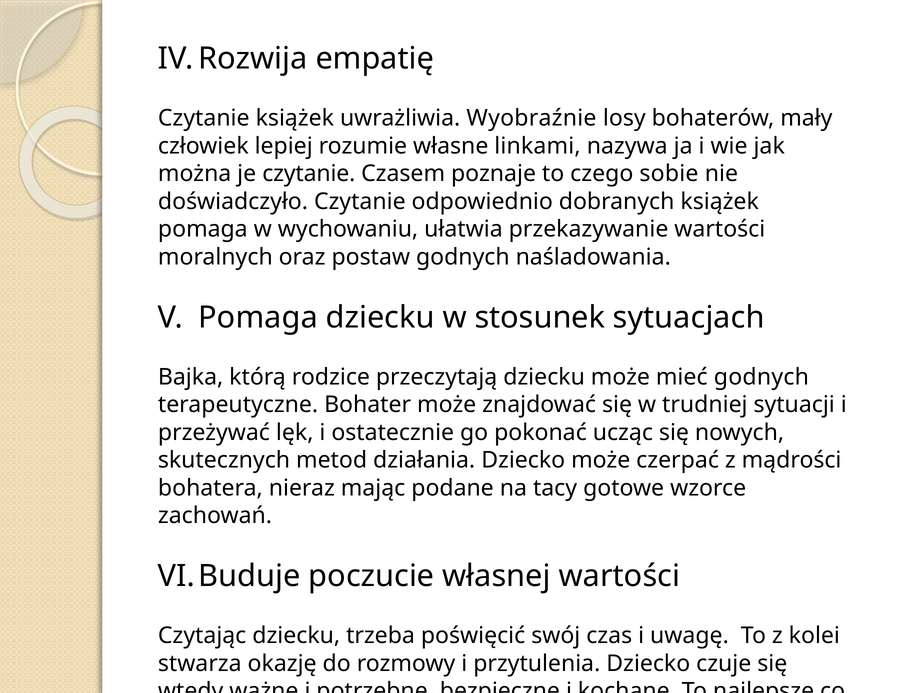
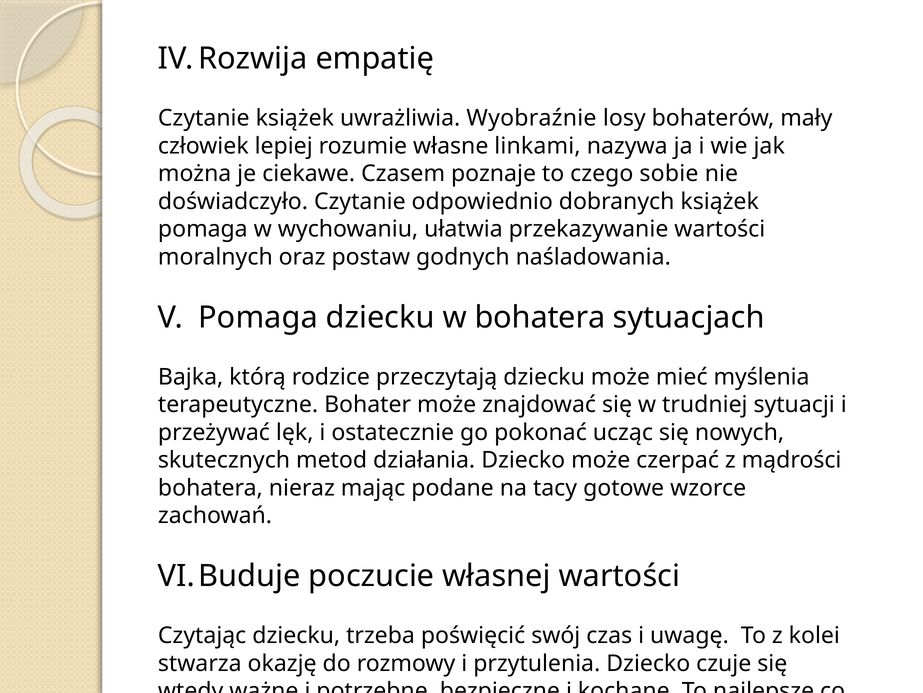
je czytanie: czytanie -> ciekawe (309, 174)
w stosunek: stosunek -> bohatera (540, 317)
mieć godnych: godnych -> myślenia (762, 377)
